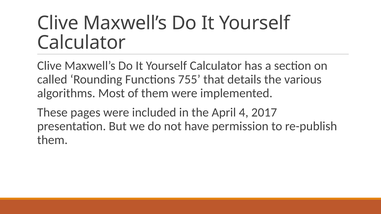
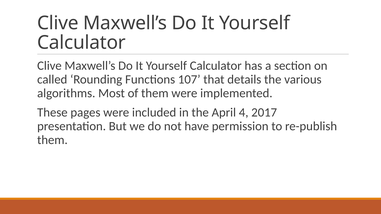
755: 755 -> 107 (189, 80)
